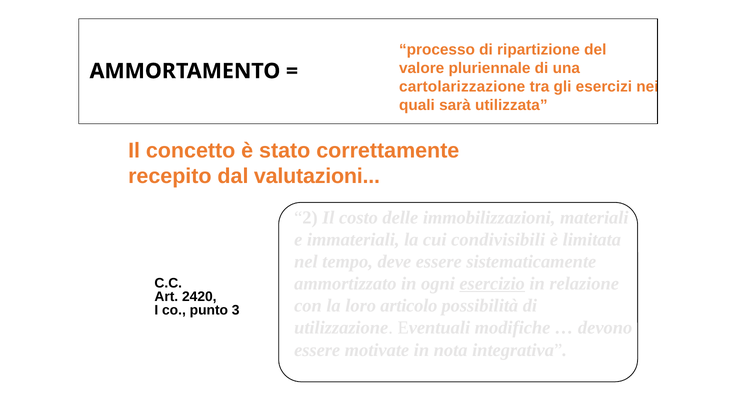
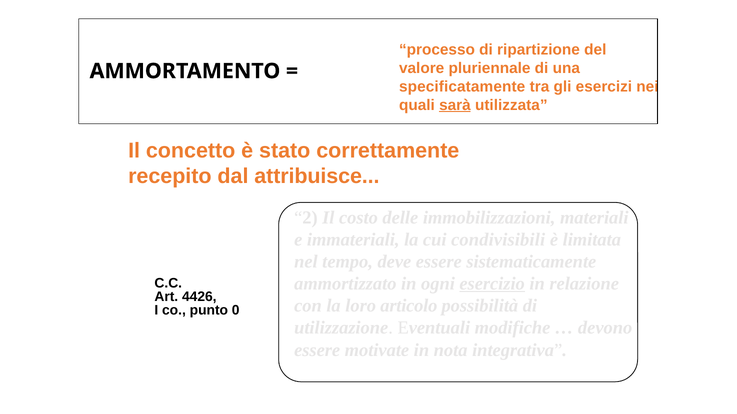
cartolarizzazione: cartolarizzazione -> specificatamente (462, 87)
sarà underline: none -> present (455, 105)
valutazioni: valutazioni -> attribuisce (317, 177)
2420: 2420 -> 4426 (199, 297)
3: 3 -> 0 (236, 310)
